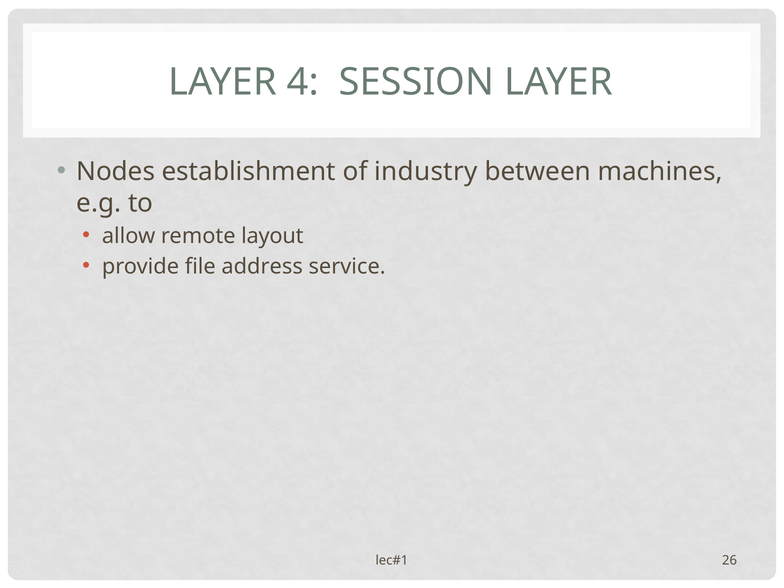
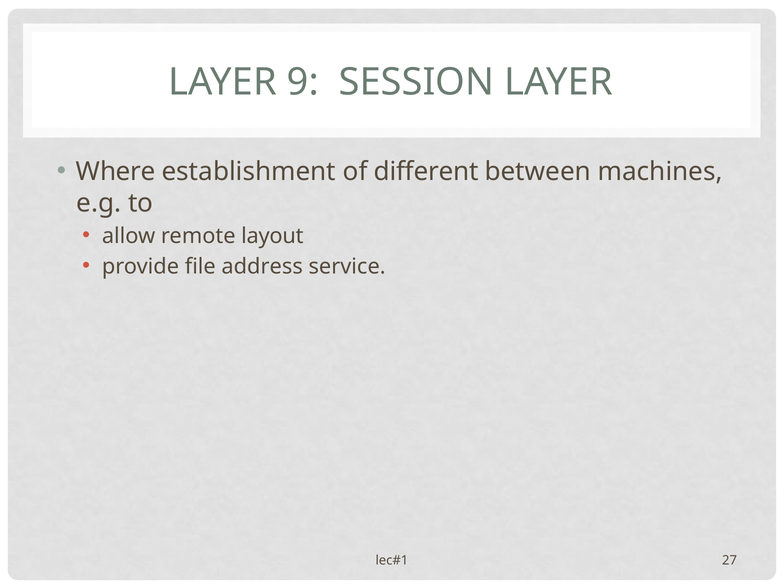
4: 4 -> 9 (303, 82)
Nodes: Nodes -> Where (116, 172)
industry: industry -> different (426, 172)
26: 26 -> 27 (730, 560)
